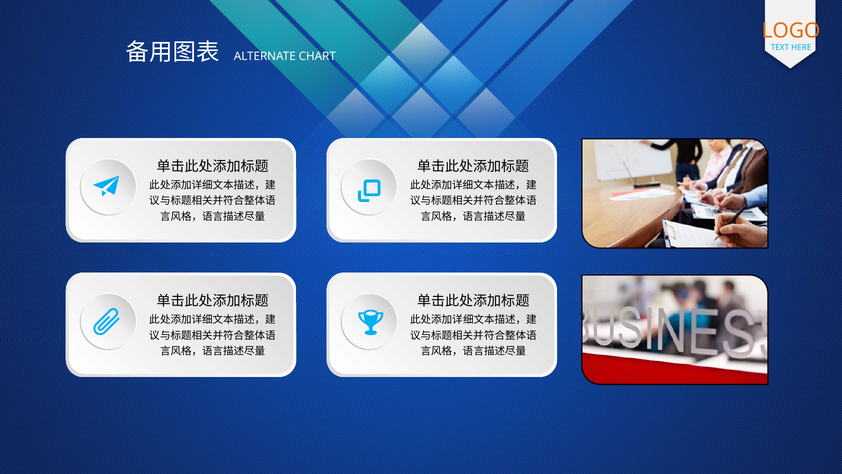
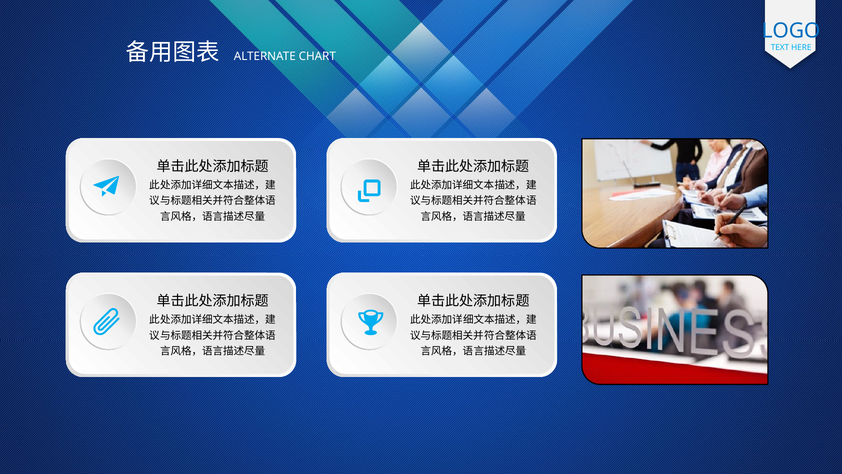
LOGO colour: orange -> blue (791, 31)
